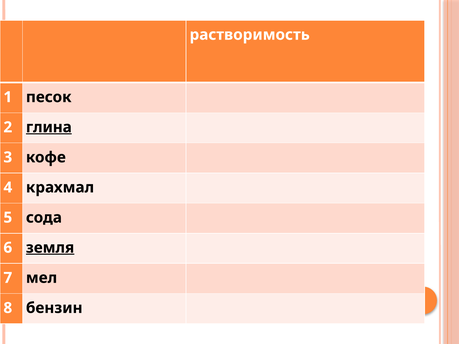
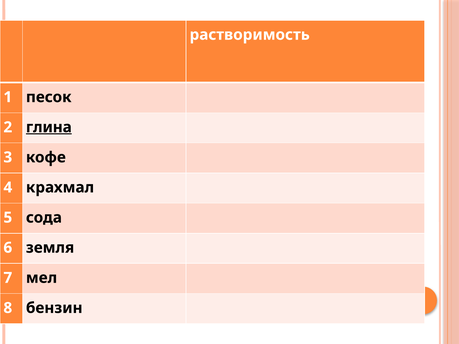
земля underline: present -> none (50, 248)
